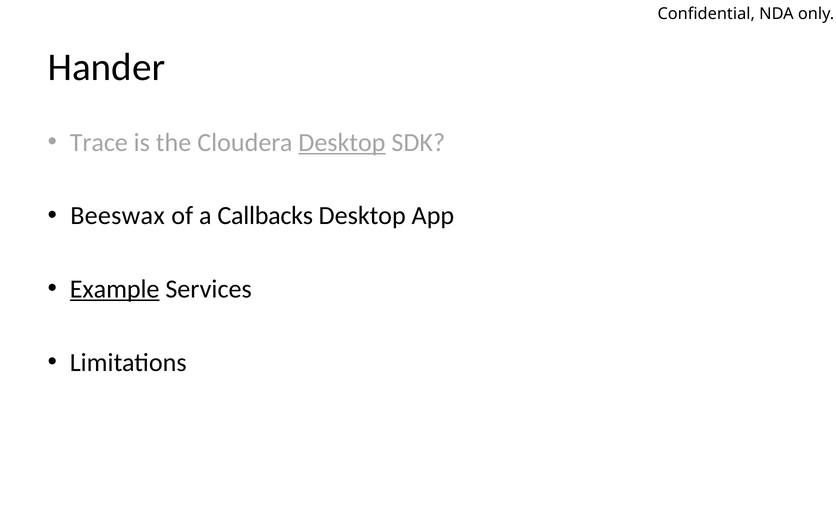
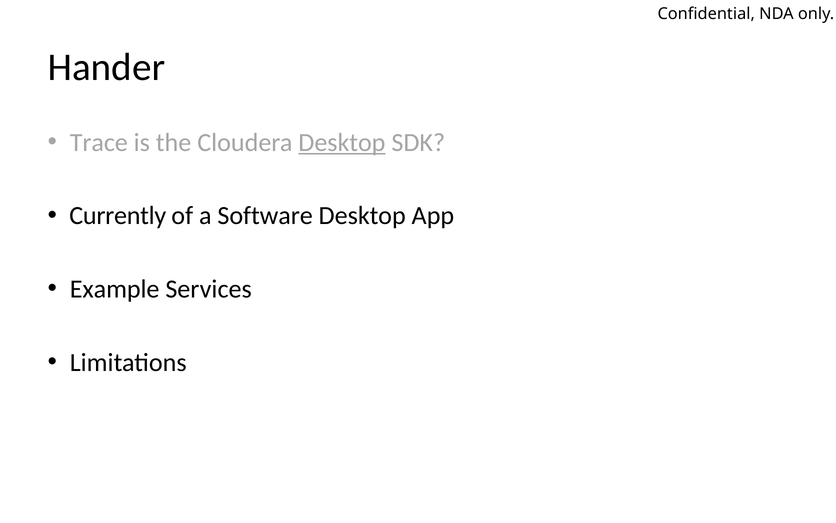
Beeswax: Beeswax -> Currently (118, 216)
Callbacks: Callbacks -> Software (265, 216)
Example underline: present -> none (115, 289)
